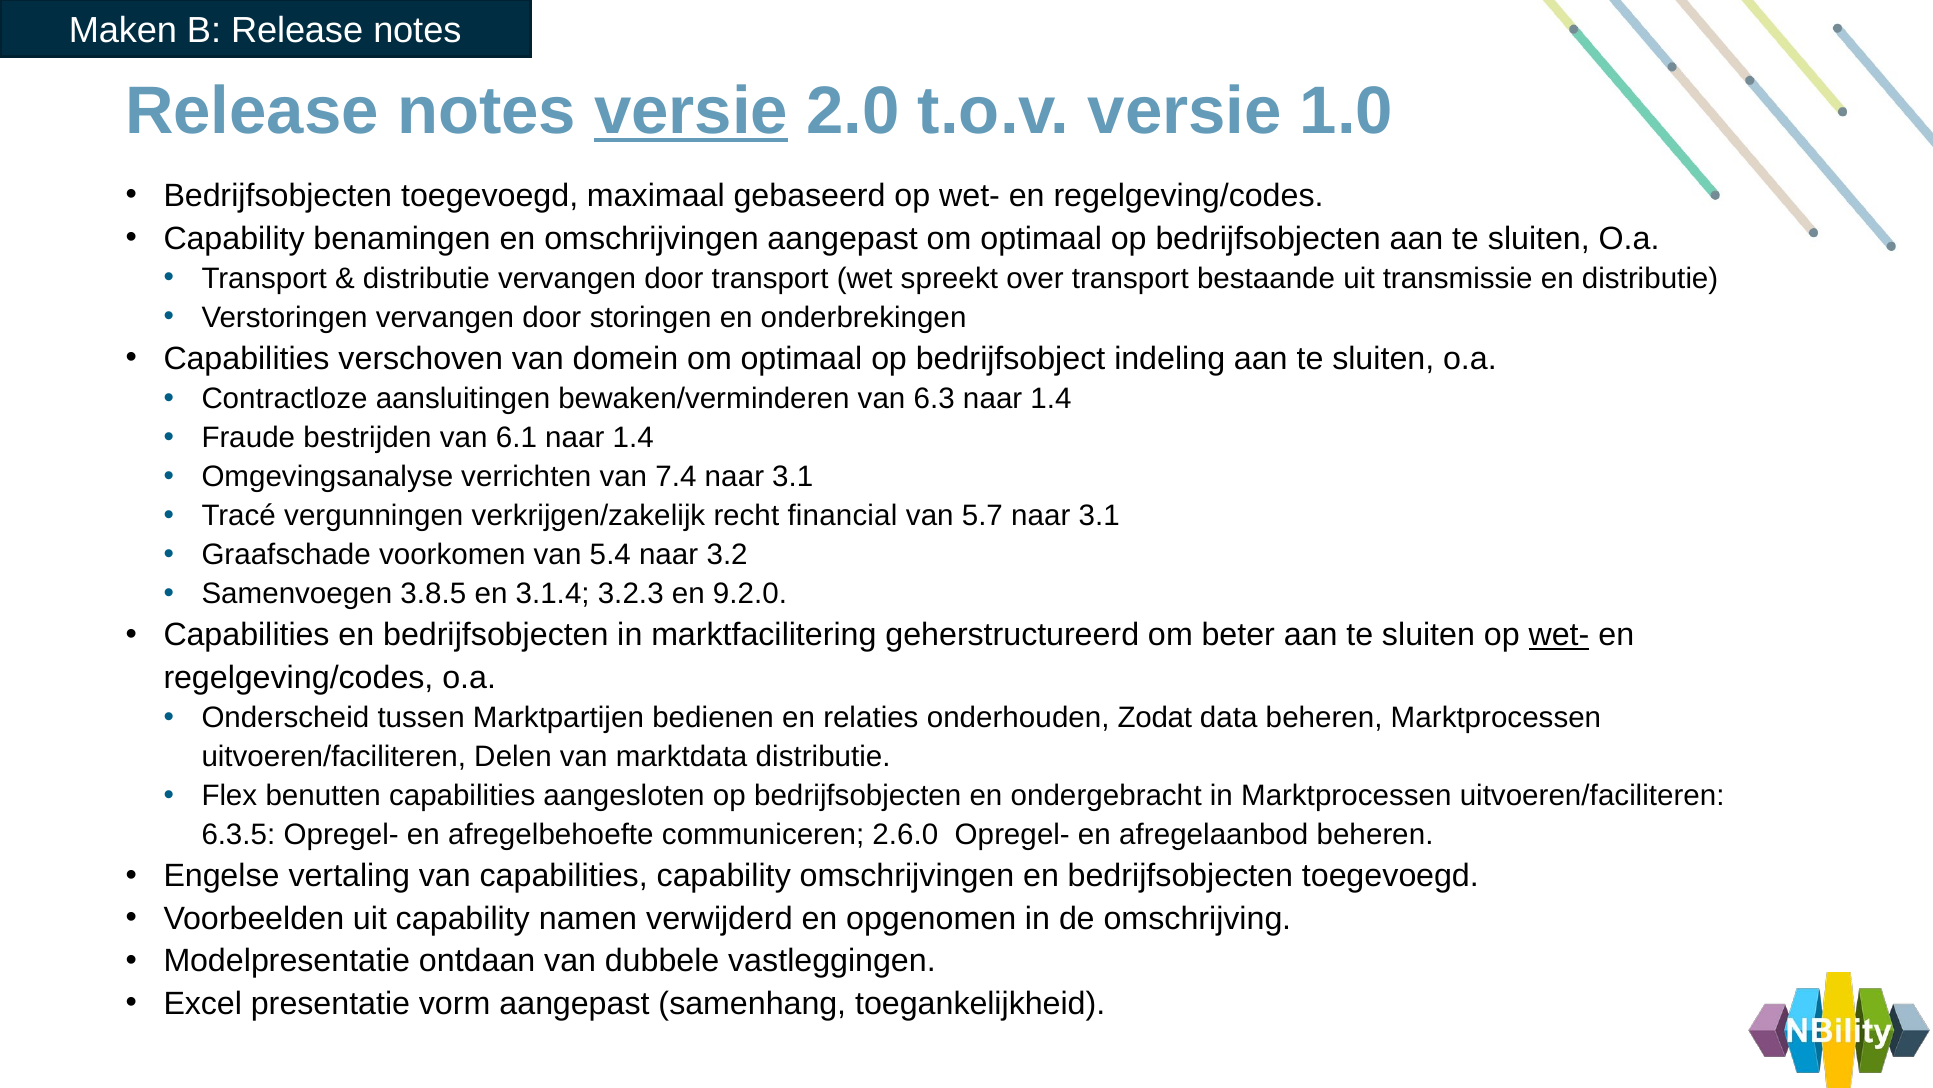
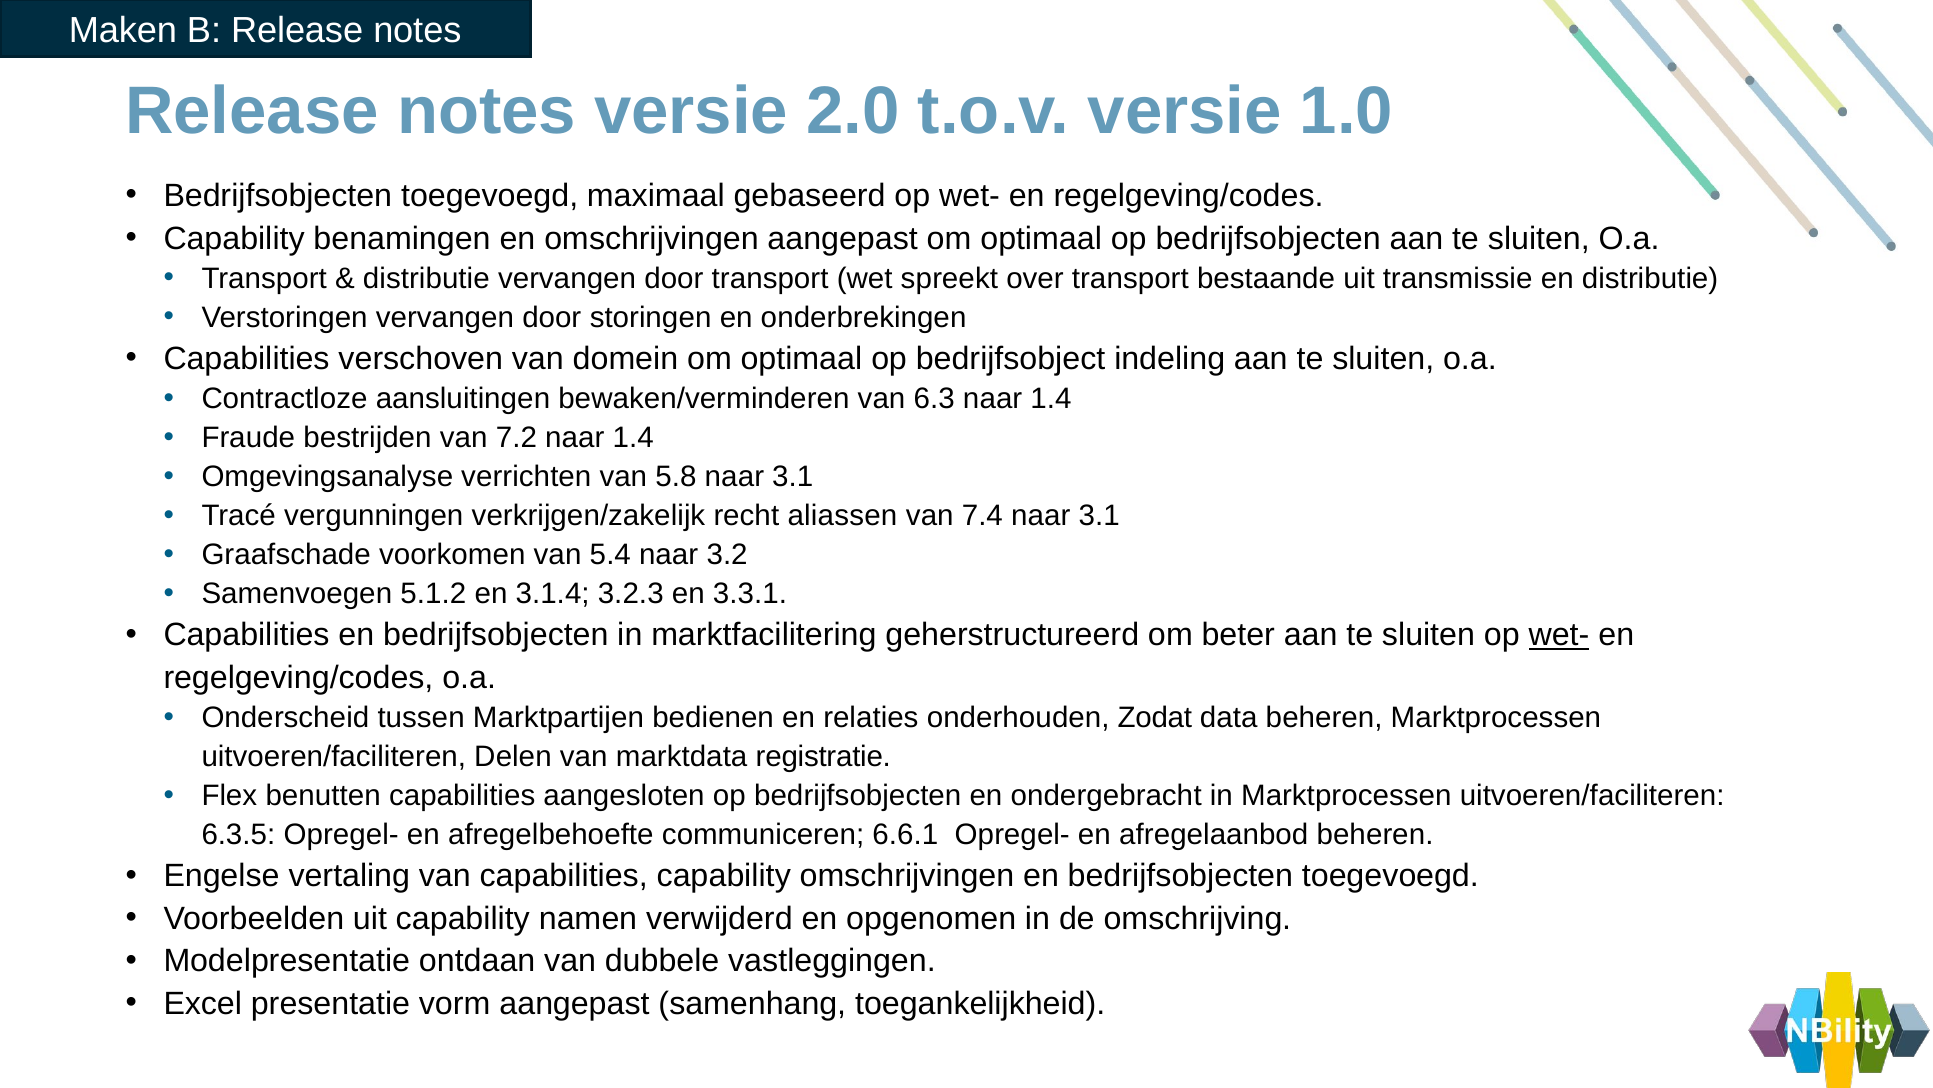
versie underline: present -> none (691, 111)
6.1: 6.1 -> 7.2 (516, 438)
7.4: 7.4 -> 5.8 (676, 477)
financial: financial -> aliassen (842, 516)
5.7: 5.7 -> 7.4 (982, 516)
3.8.5: 3.8.5 -> 5.1.2 (433, 594)
9.2.0: 9.2.0 -> 3.3.1 (750, 594)
marktdata distributie: distributie -> registratie (823, 757)
2.6.0: 2.6.0 -> 6.6.1 (905, 835)
